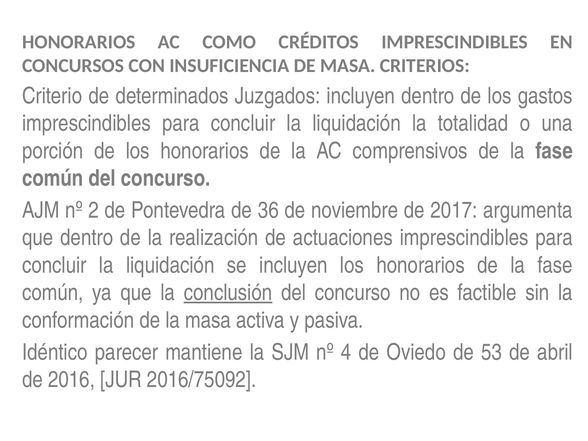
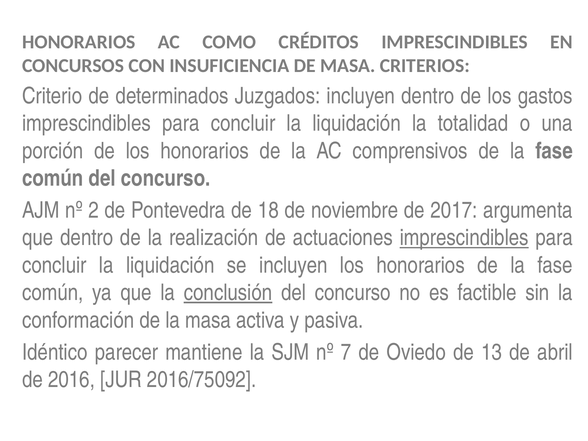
36: 36 -> 18 (268, 210)
imprescindibles underline: none -> present (464, 238)
4: 4 -> 7 (346, 352)
53: 53 -> 13 (492, 352)
